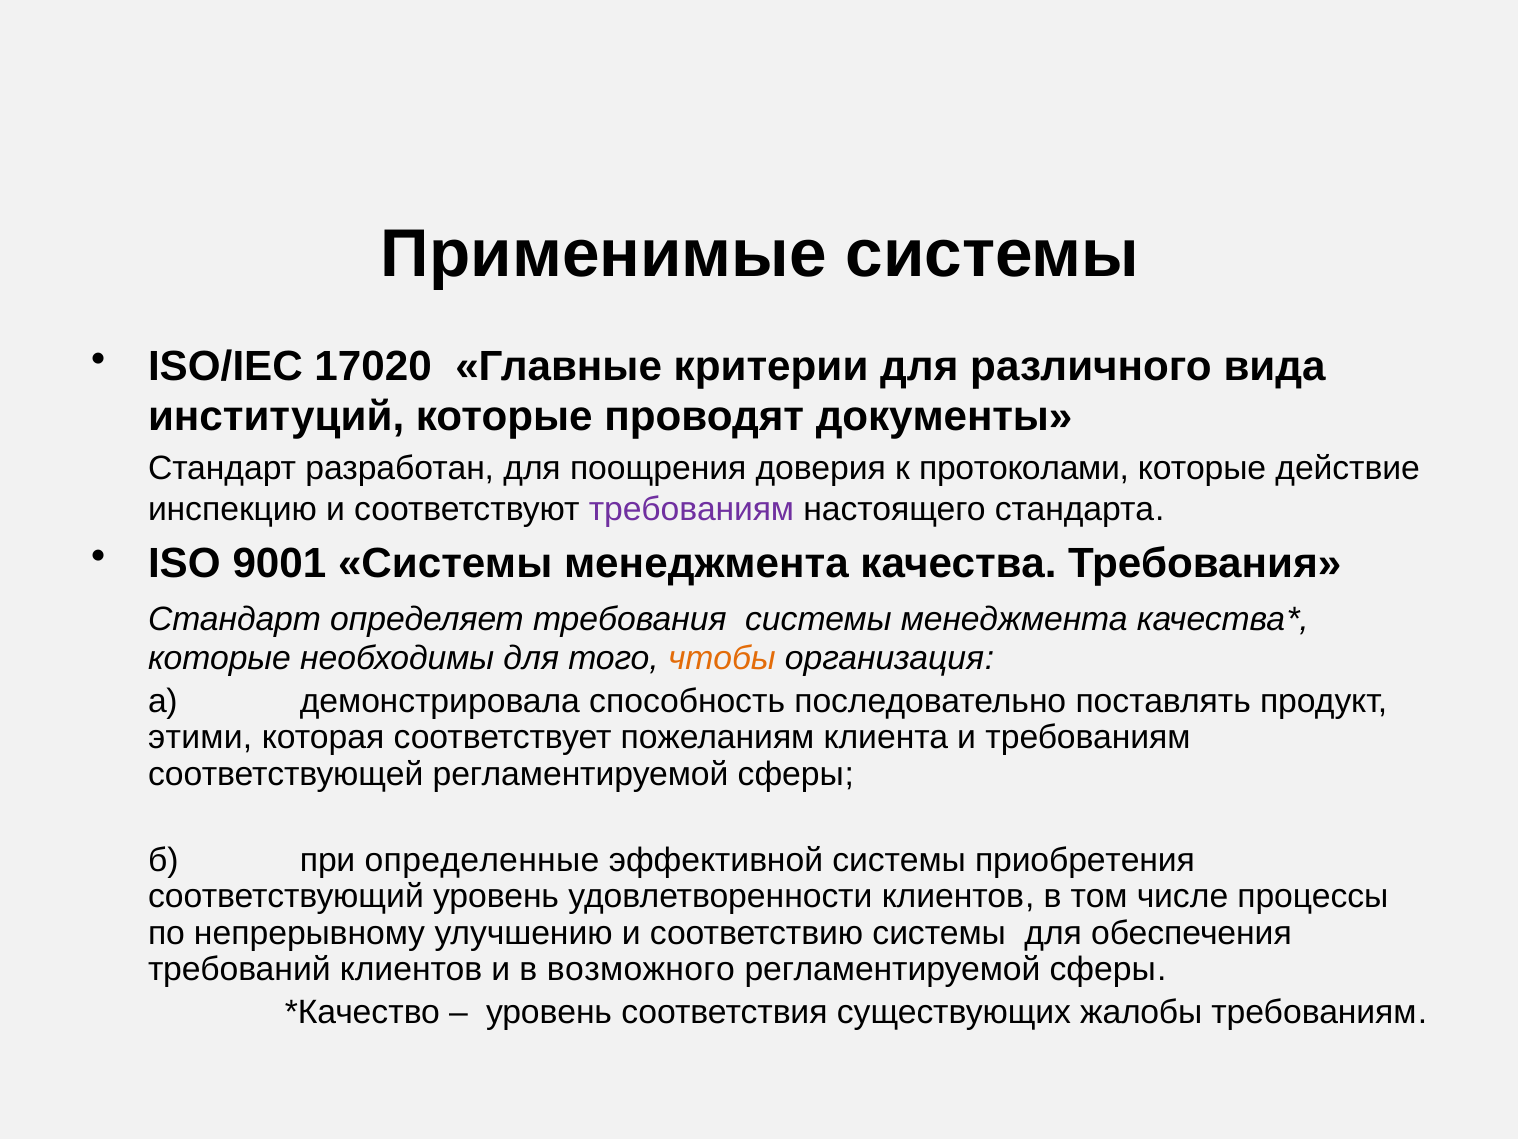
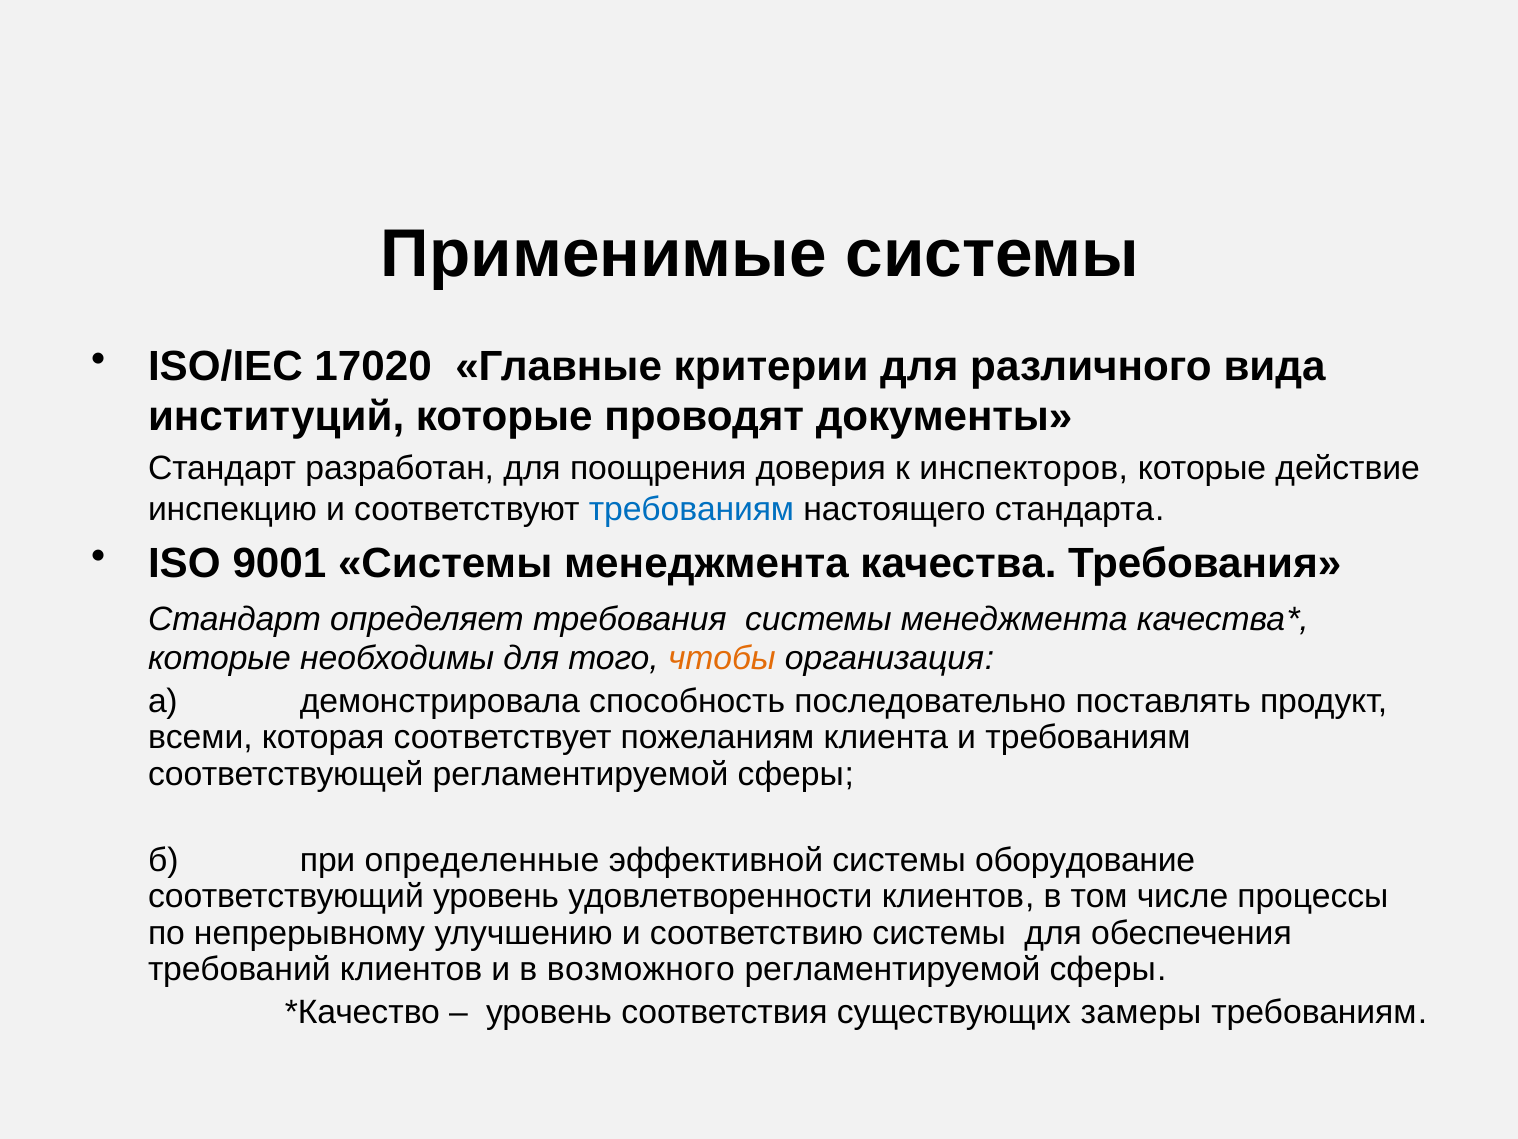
протоколами: протоколами -> инспекторов (1024, 468)
требованиям colour: purple -> blue (692, 509)
этими: этими -> всеми (200, 737)
приобретения: приобретения -> оборудование (1085, 860)
жалобы: жалобы -> замеры (1141, 1012)
